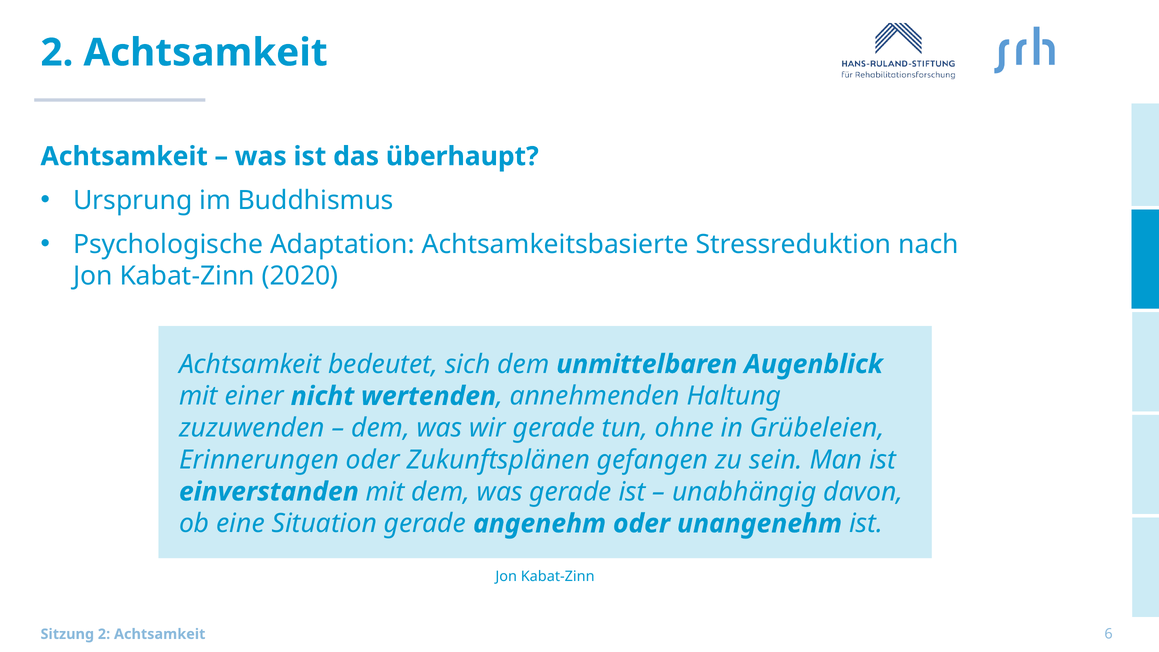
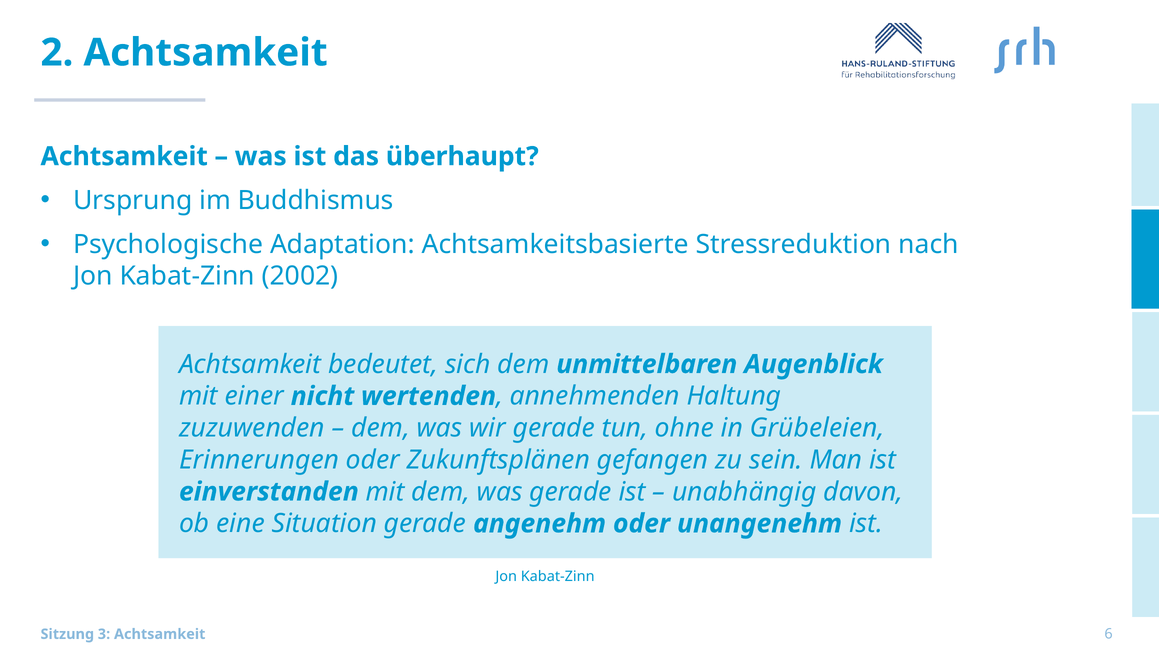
2020: 2020 -> 2002 (300, 276)
Sitzung 2: 2 -> 3 (104, 634)
